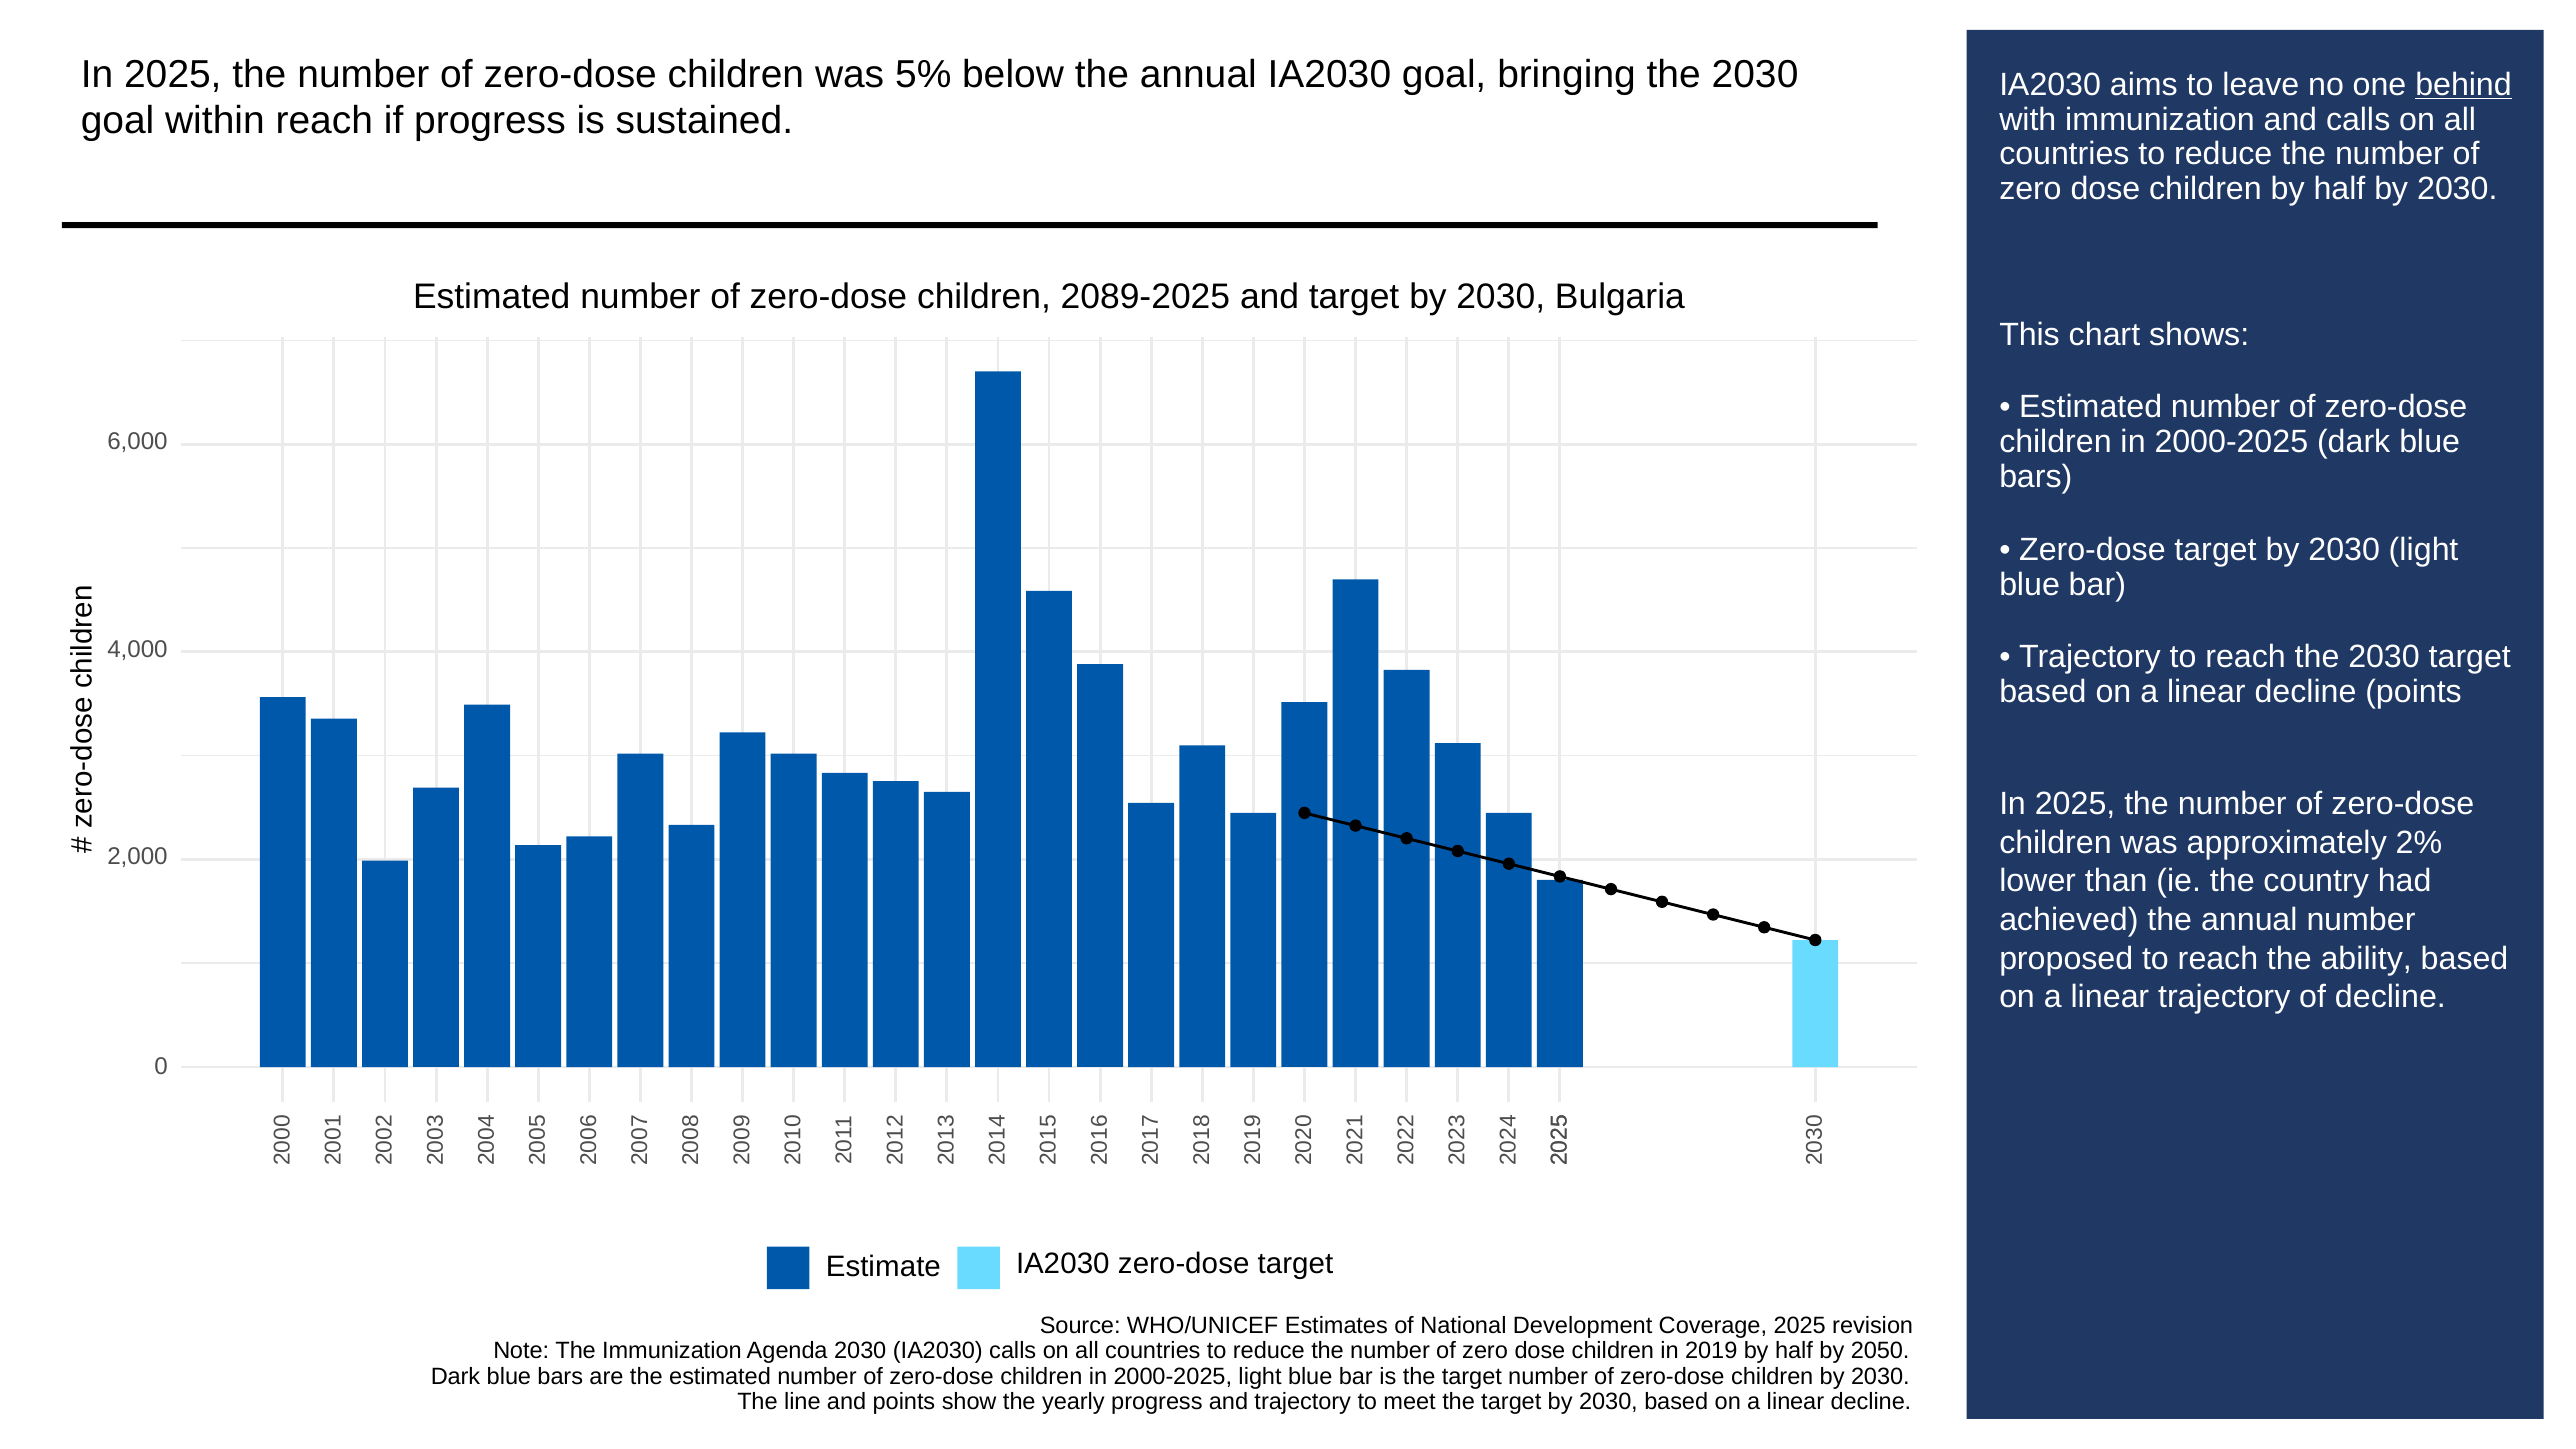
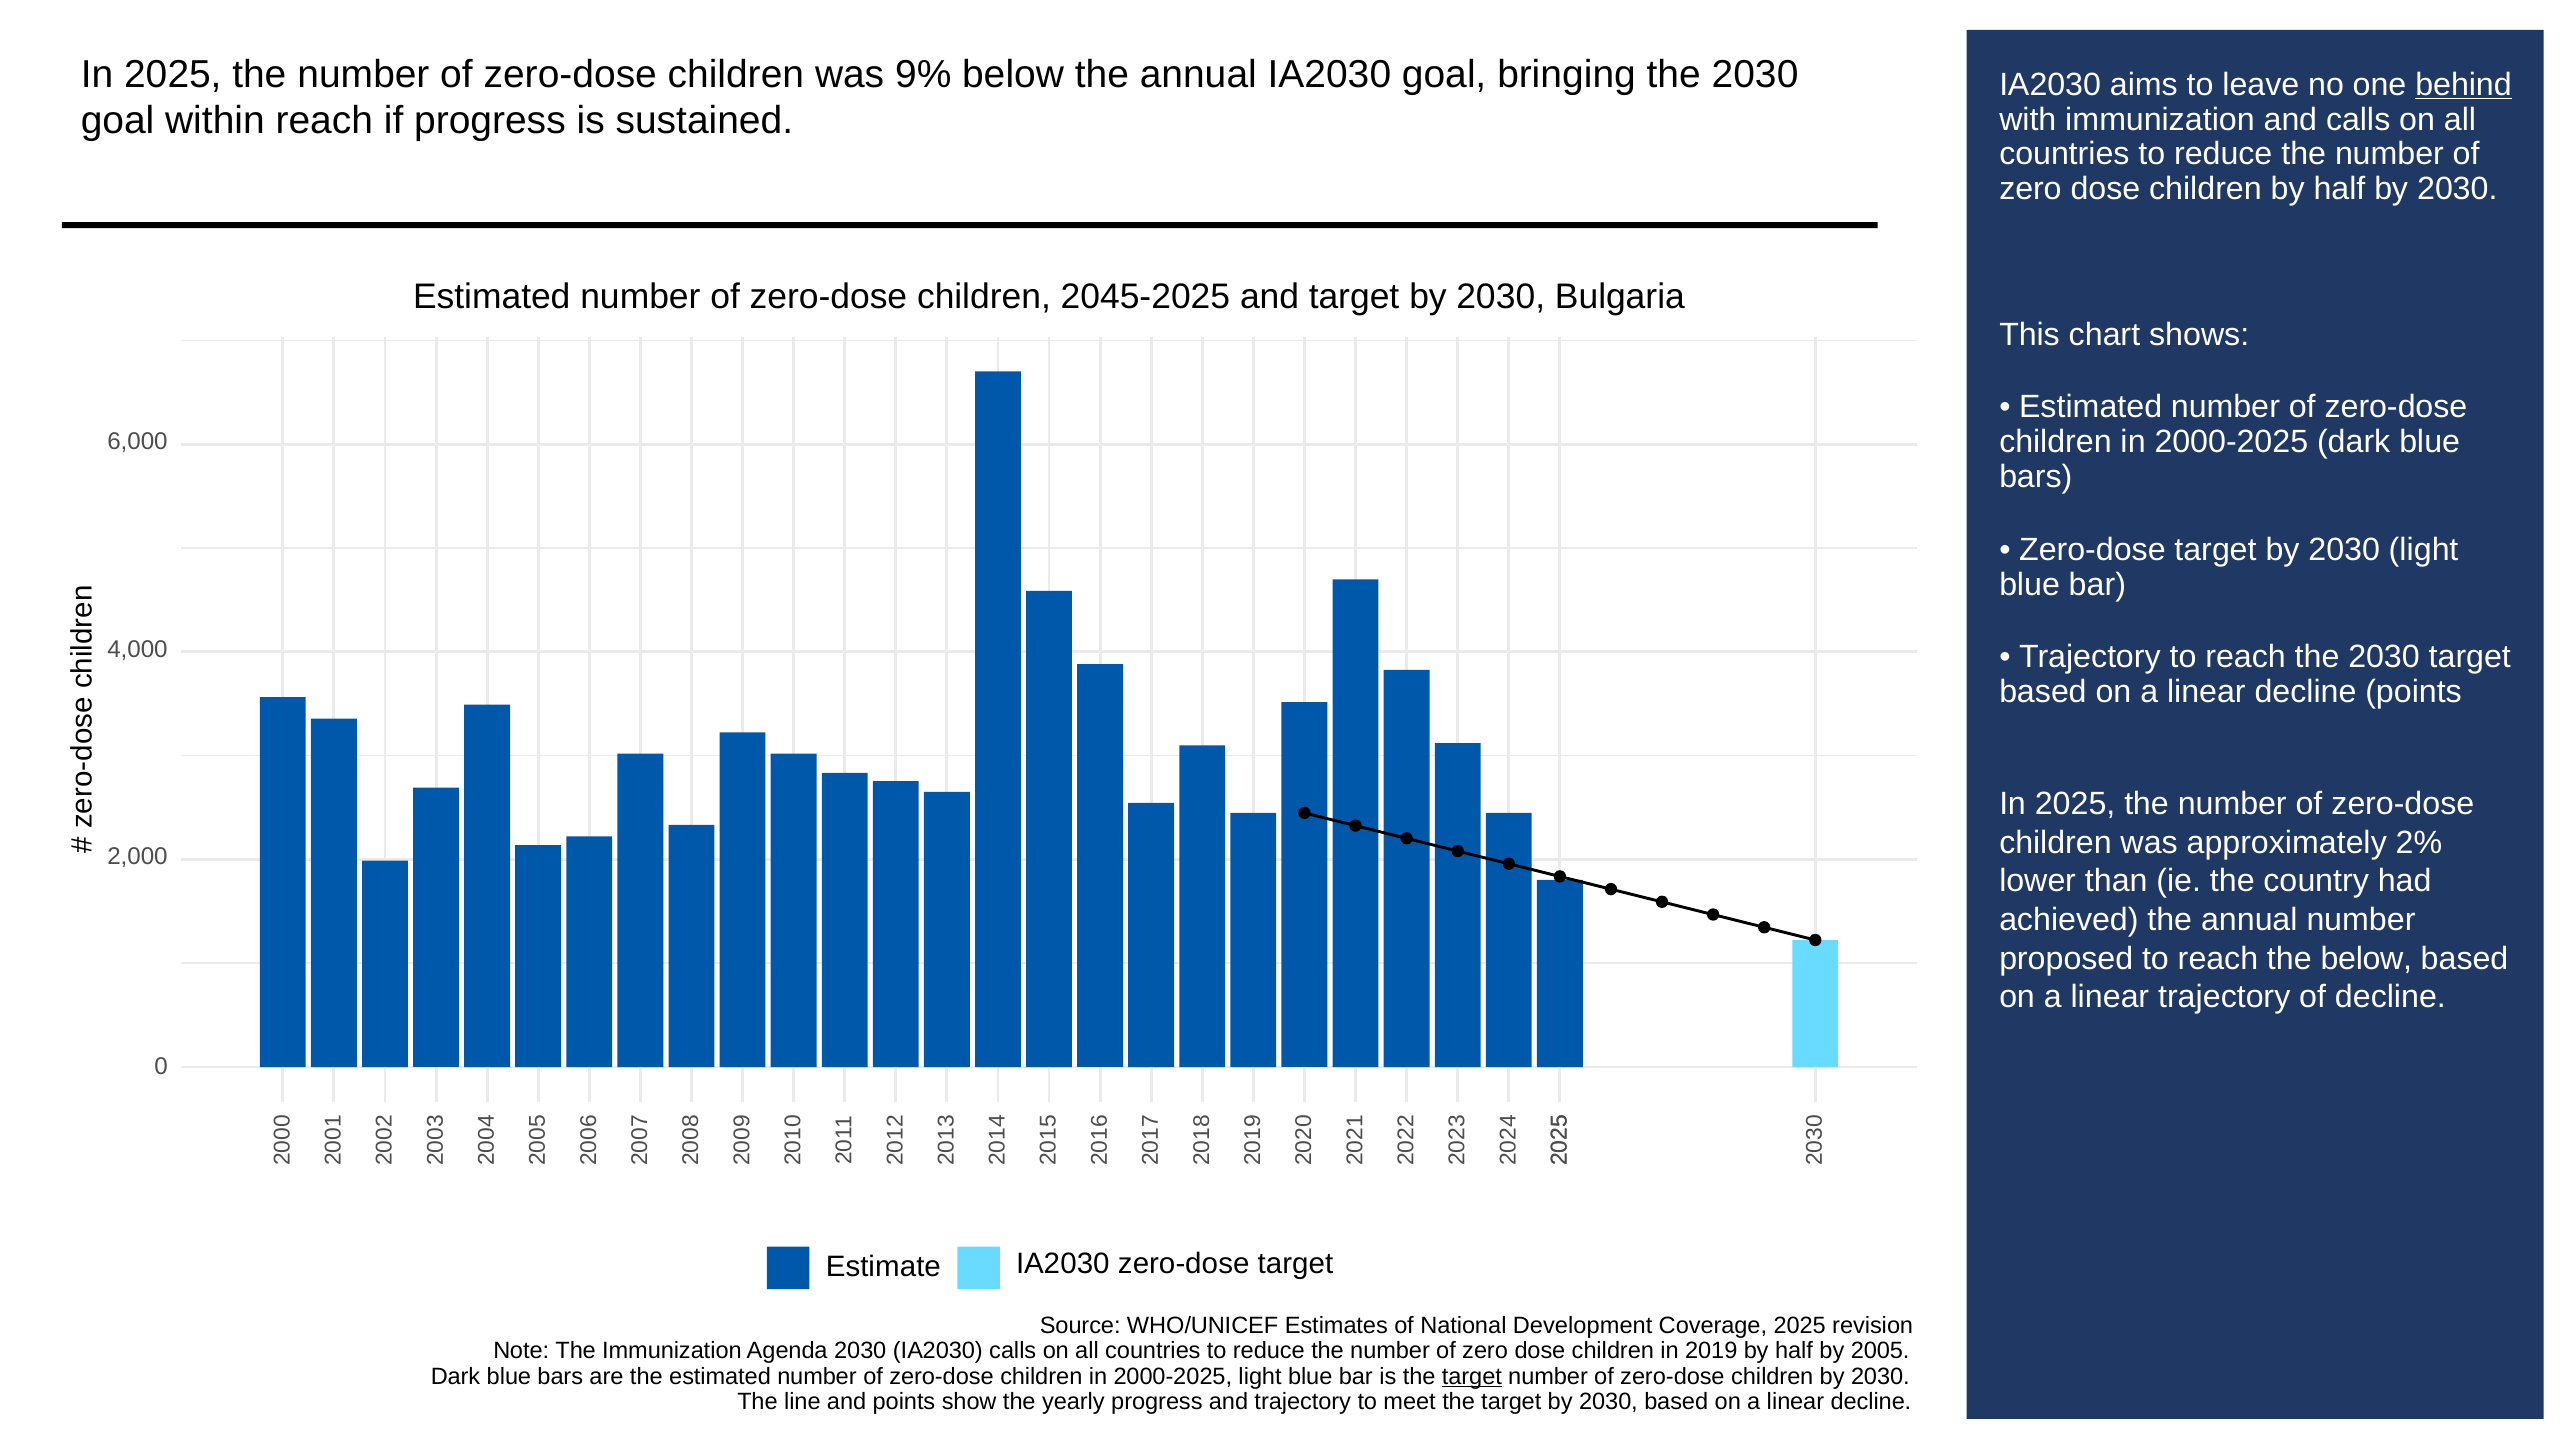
5%: 5% -> 9% (923, 74)
2089-2025: 2089-2025 -> 2045-2025 (1145, 297)
the ability: ability -> below (2366, 958)
2050: 2050 -> 2005 (1880, 1351)
target underline: none -> present (1472, 1377)
